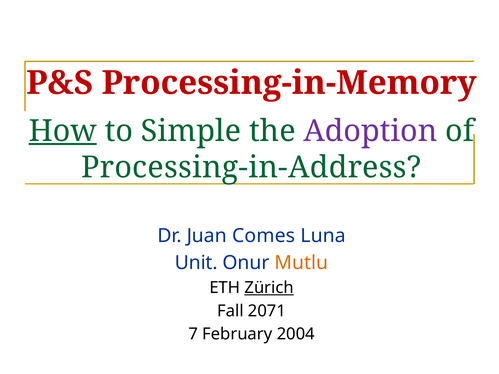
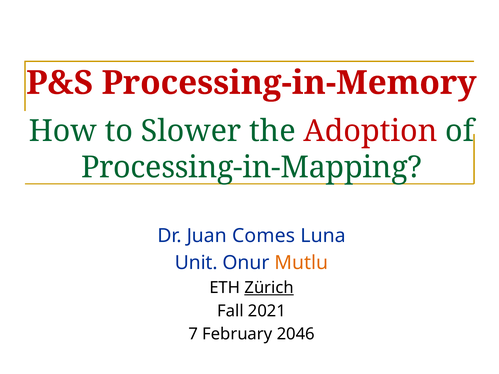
How underline: present -> none (63, 131)
Simple: Simple -> Slower (191, 131)
Adoption colour: purple -> red (370, 131)
Processing-in-Address: Processing-in-Address -> Processing-in-Mapping (251, 168)
2071: 2071 -> 2021 (267, 311)
2004: 2004 -> 2046 (296, 334)
